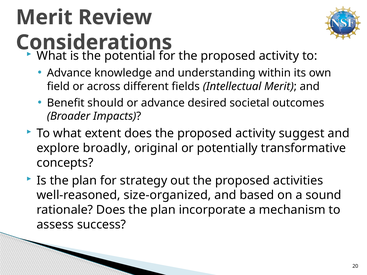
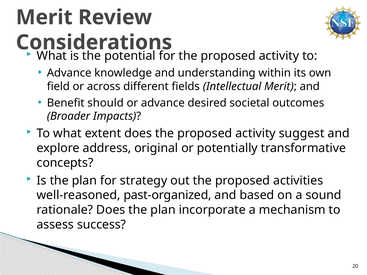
broadly: broadly -> address (107, 148)
size-organized: size-organized -> past-organized (167, 195)
